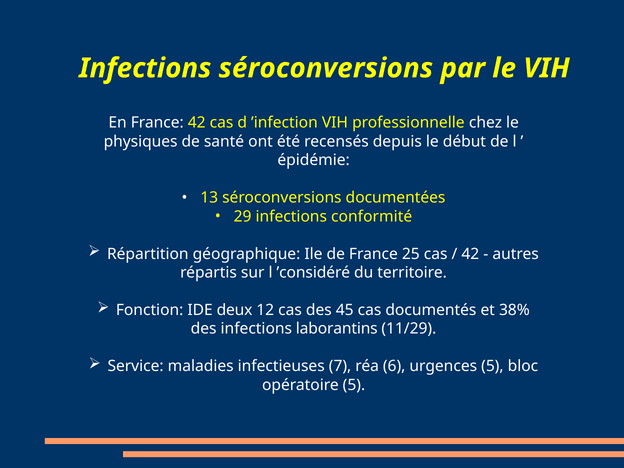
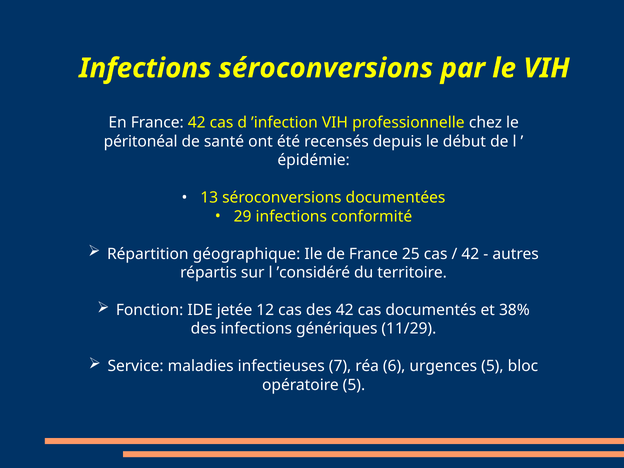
physiques: physiques -> péritonéal (141, 142)
deux: deux -> jetée (235, 310)
des 45: 45 -> 42 (345, 310)
laborantins: laborantins -> génériques (337, 329)
